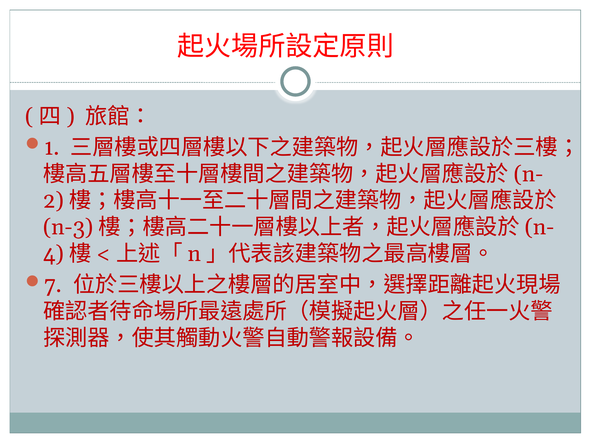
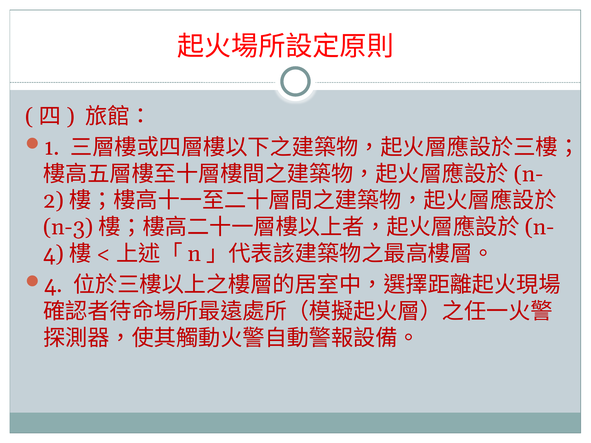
7: 7 -> 4 (53, 285)
